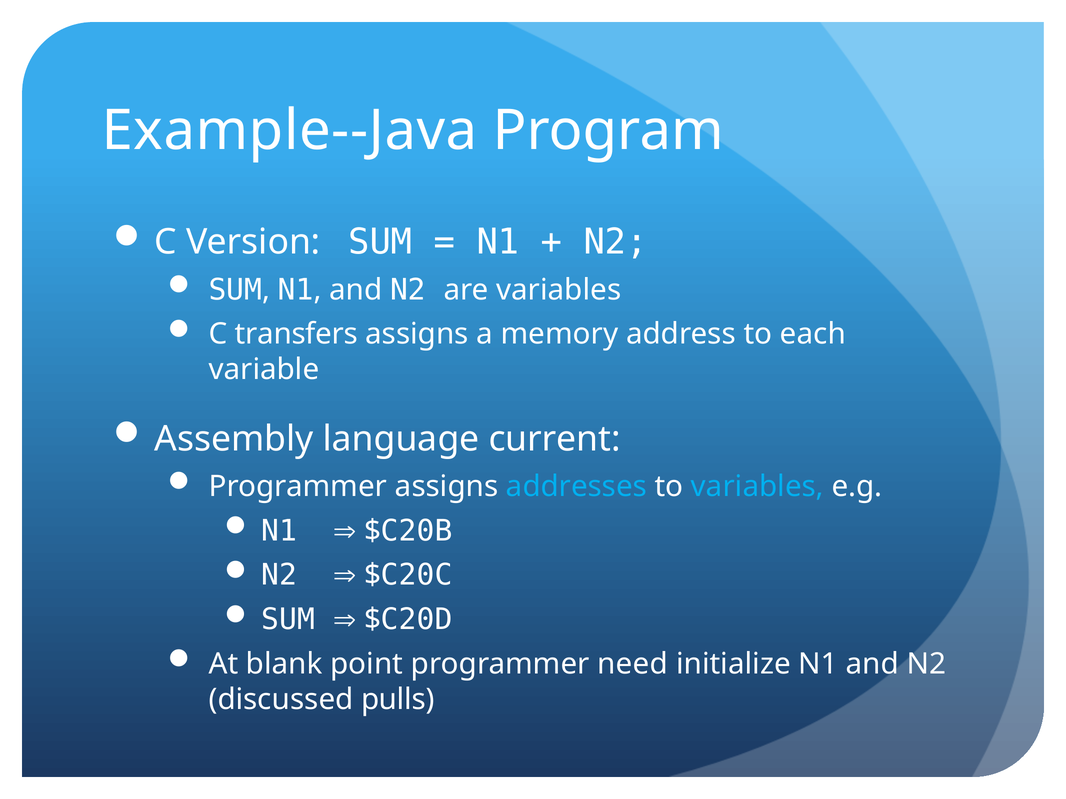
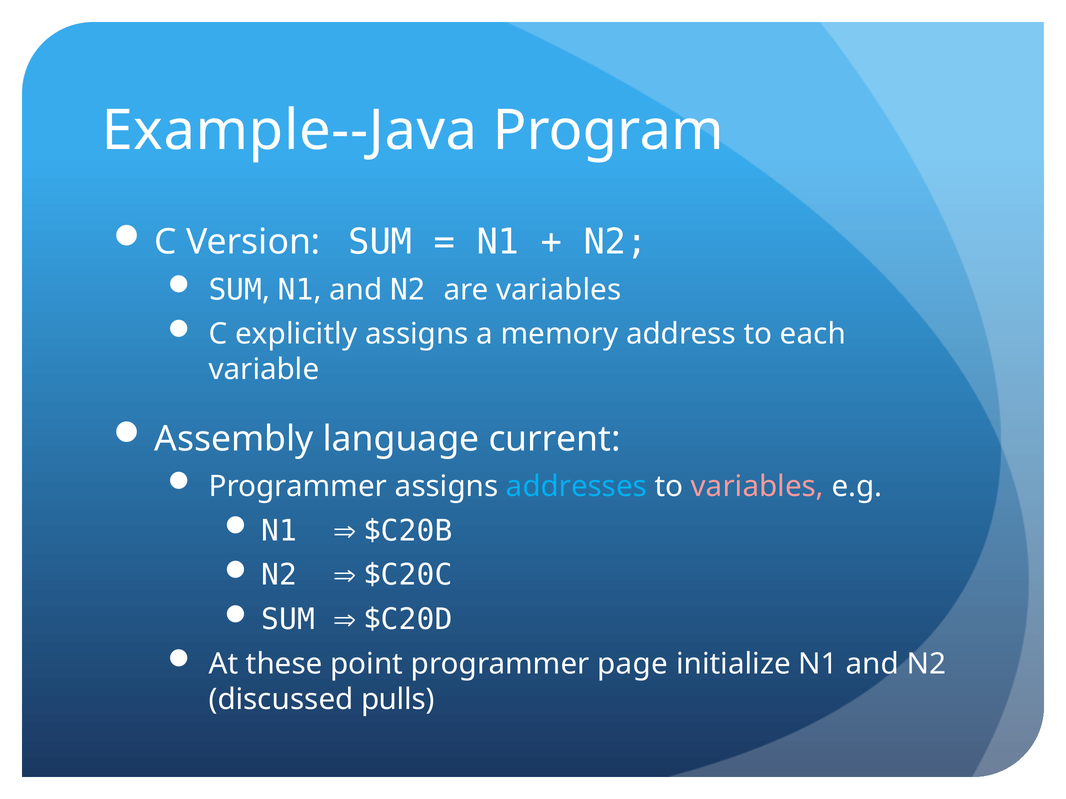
transfers: transfers -> explicitly (296, 334)
variables colour: light blue -> pink (757, 487)
blank: blank -> these (284, 664)
need: need -> page (633, 664)
